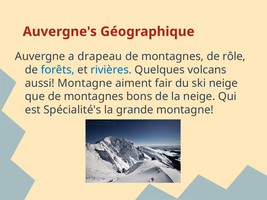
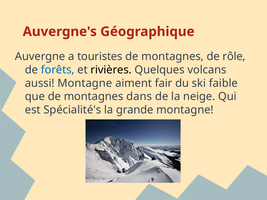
drapeau: drapeau -> touristes (100, 57)
rivières colour: blue -> black (111, 70)
ski neige: neige -> faible (223, 83)
bons: bons -> dans (139, 97)
